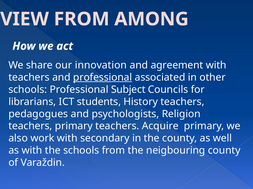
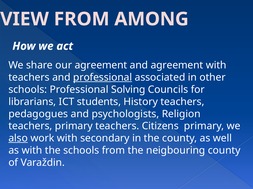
our innovation: innovation -> agreement (101, 65)
Subject: Subject -> Solving (128, 90)
Acquire: Acquire -> Citizens (160, 127)
also underline: none -> present (18, 139)
